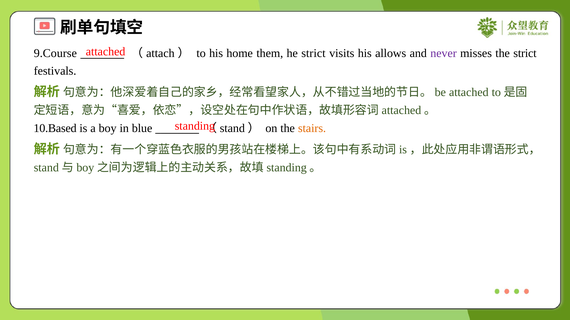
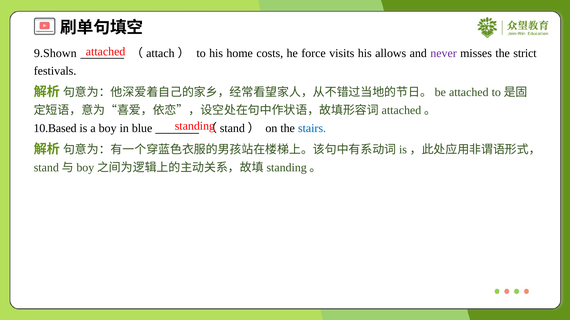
9.Course: 9.Course -> 9.Shown (55, 53)
them: them -> costs (270, 53)
he strict: strict -> force (314, 53)
stairs colour: orange -> blue (312, 129)
